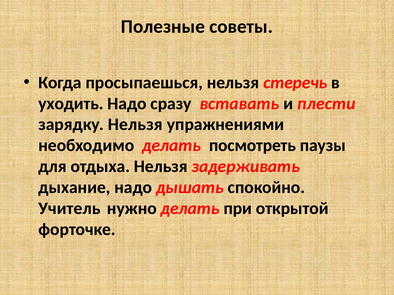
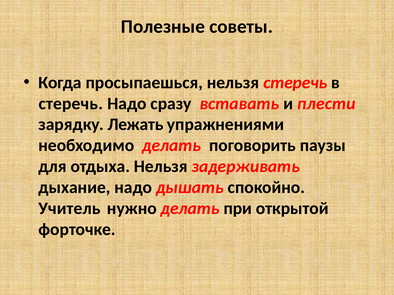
уходить: уходить -> стеречь (71, 104)
зарядку Нельзя: Нельзя -> Лежать (135, 125)
посмотреть: посмотреть -> поговорить (252, 146)
